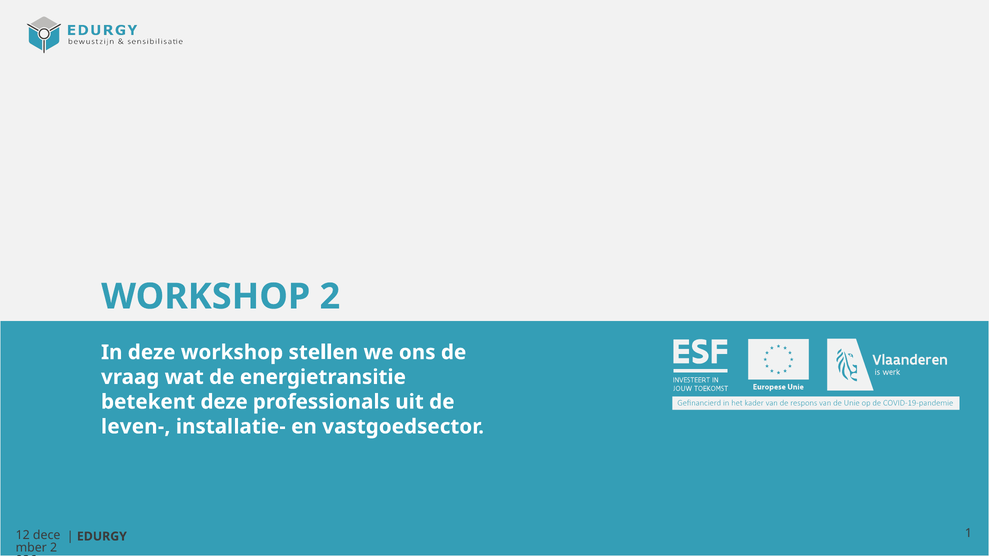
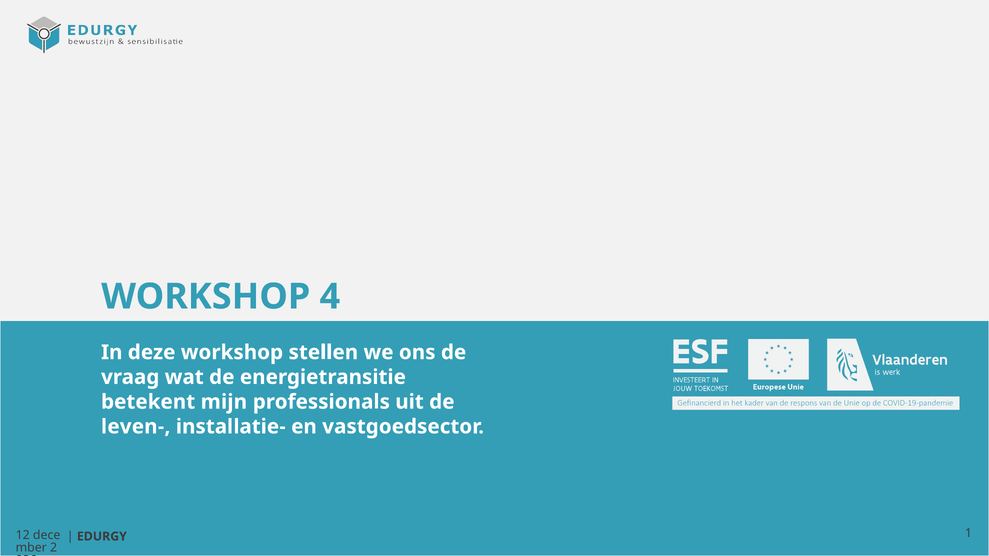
WORKSHOP 2: 2 -> 4 (330, 297)
betekent deze: deze -> mijn (224, 402)
